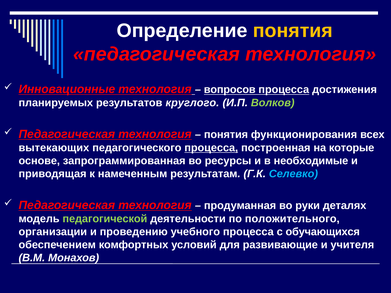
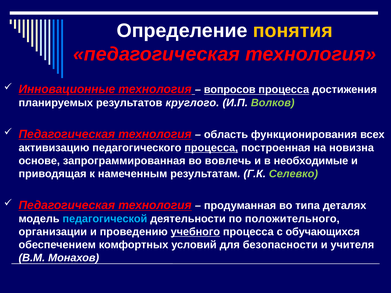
понятия: понятия -> область (226, 135)
вытекающих: вытекающих -> активизацию (54, 148)
которые: которые -> новизна (352, 148)
ресурсы: ресурсы -> вовлечь (228, 161)
Селевко colour: light blue -> light green (293, 174)
руки: руки -> типа (308, 206)
педагогической colour: light green -> light blue (105, 219)
учебного underline: none -> present (195, 232)
развивающие: развивающие -> безопасности (280, 245)
